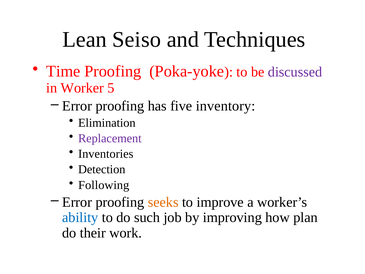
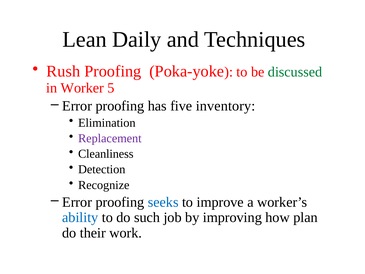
Seiso: Seiso -> Daily (137, 40)
Time: Time -> Rush (63, 71)
discussed colour: purple -> green (295, 72)
Inventories: Inventories -> Cleanliness (106, 154)
Following: Following -> Recognize (104, 185)
seeks colour: orange -> blue (163, 202)
